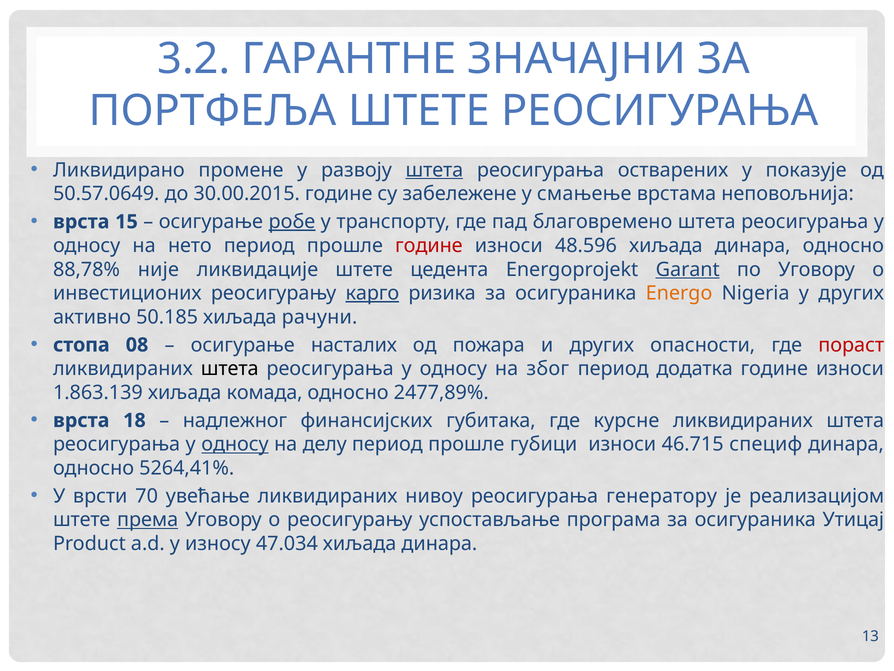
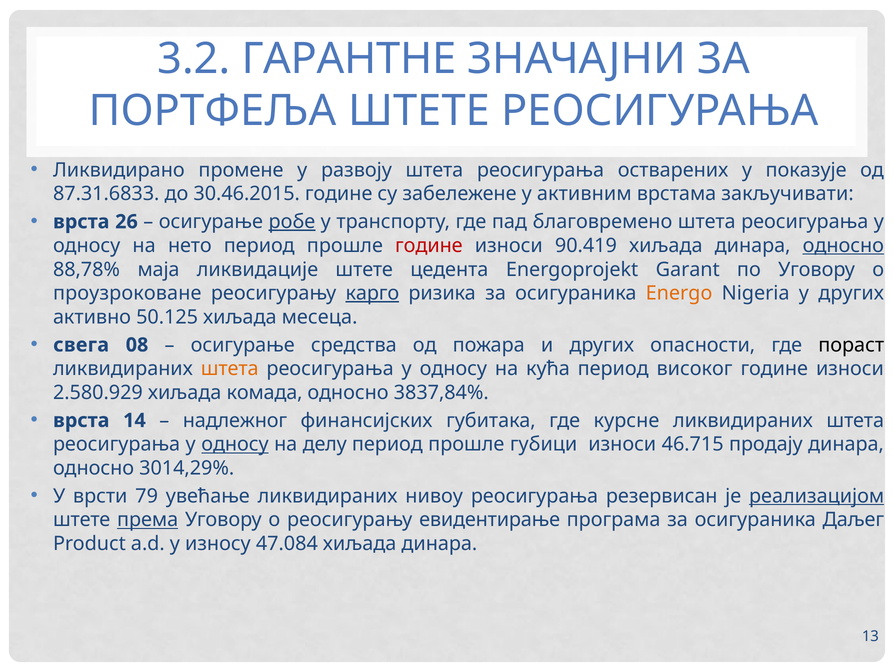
штета underline: present -> none (434, 170)
50.57.0649: 50.57.0649 -> 87.31.6833 (106, 194)
30.00.2015: 30.00.2015 -> 30.46.2015 (247, 194)
смањење: смањење -> активним (584, 194)
неповољнија: неповољнија -> закључивати (788, 194)
15: 15 -> 26 (126, 222)
48.596: 48.596 -> 90.419 (586, 245)
односно underline: none -> present (843, 245)
није: није -> маја (159, 269)
Garant underline: present -> none (688, 269)
инвестиционих: инвестиционих -> проузроковане (127, 293)
50.185: 50.185 -> 50.125 (167, 317)
рачуни: рачуни -> месеца (320, 317)
стопа: стопа -> свега (81, 345)
насталих: насталих -> средства (354, 345)
пораст colour: red -> black (851, 345)
штета colour: black -> orange (230, 369)
због: због -> кућа (548, 369)
додатка: додатка -> високог (695, 369)
1.863.139: 1.863.139 -> 2.580.929 (98, 392)
2477,89%: 2477,89% -> 3837,84% (441, 392)
18: 18 -> 14 (134, 420)
специф: специф -> продају (766, 444)
5264,41%: 5264,41% -> 3014,29% (187, 468)
70: 70 -> 79 (147, 496)
генератору: генератору -> резервисан (662, 496)
реализацијом underline: none -> present (817, 496)
успостављање: успостављање -> евидентирање (490, 519)
Утицај: Утицај -> Даљег (853, 519)
47.034: 47.034 -> 47.084 (287, 543)
